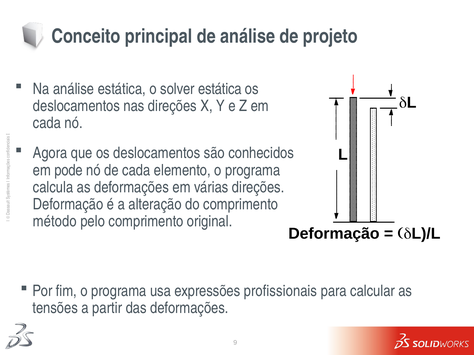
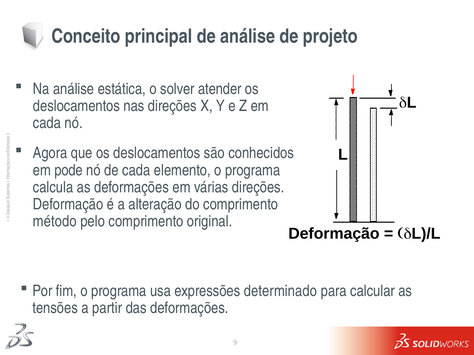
solver estática: estática -> atender (220, 89)
profissionais: profissionais -> determinado (280, 291)
